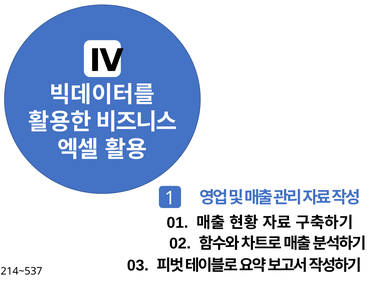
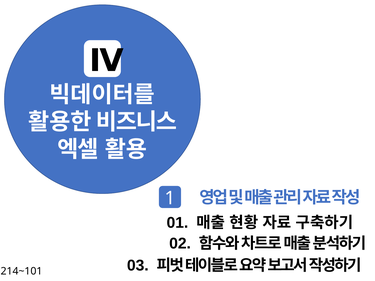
214~537: 214~537 -> 214~101 (22, 271)
